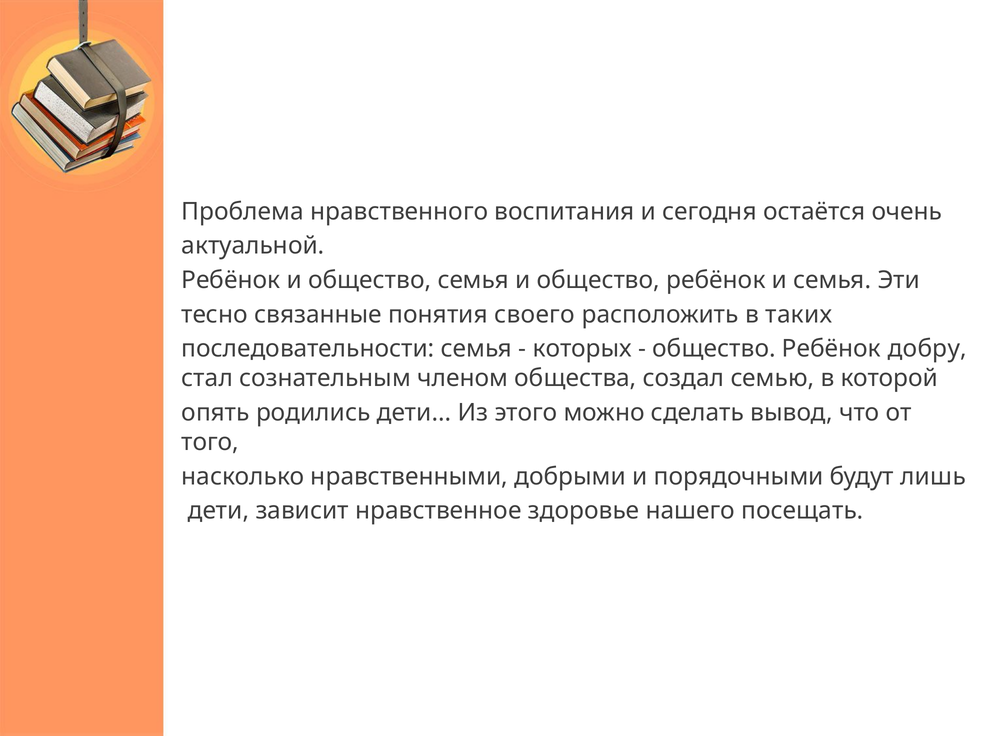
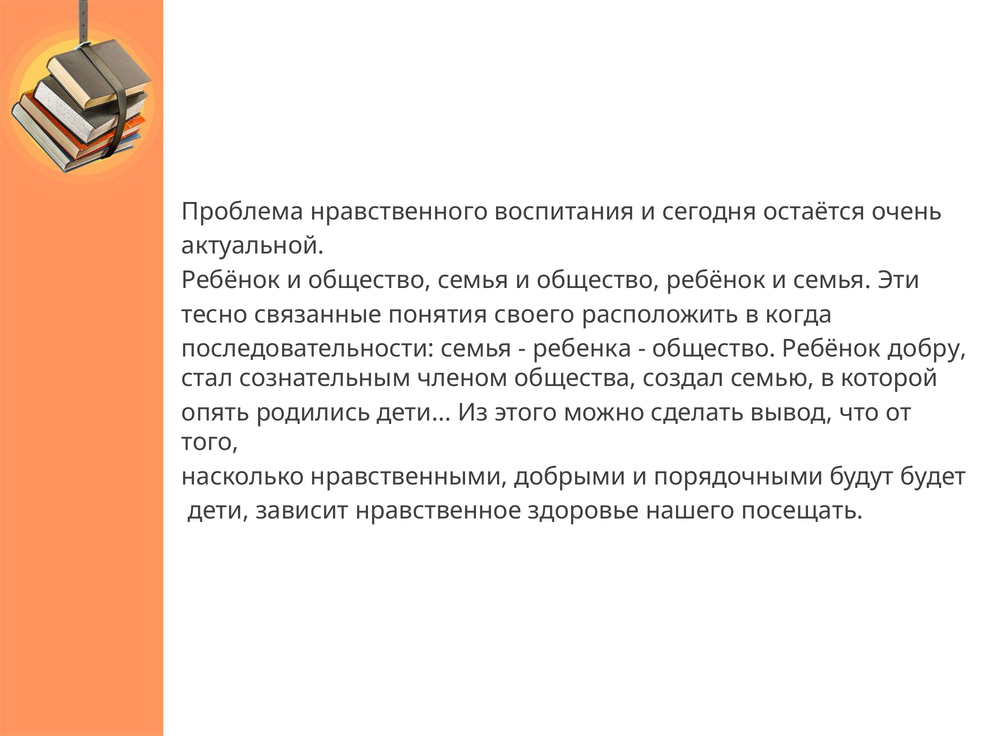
таких: таких -> когда (799, 314)
которых: которых -> ребенка (582, 349)
лишь: лишь -> будет (933, 476)
